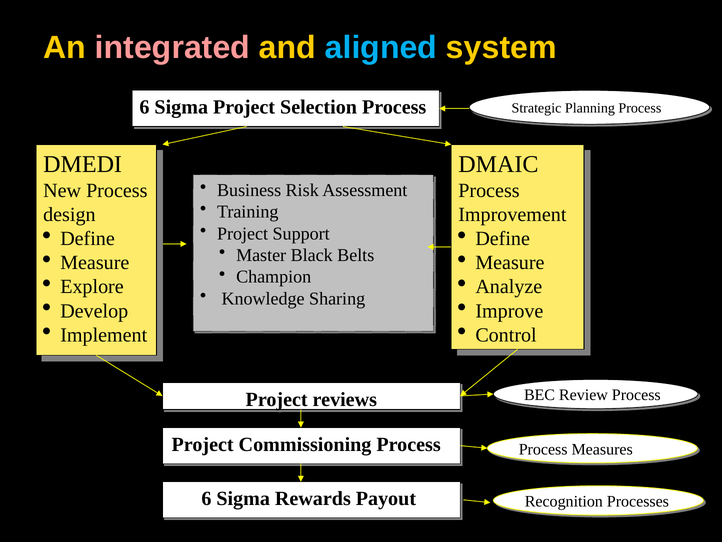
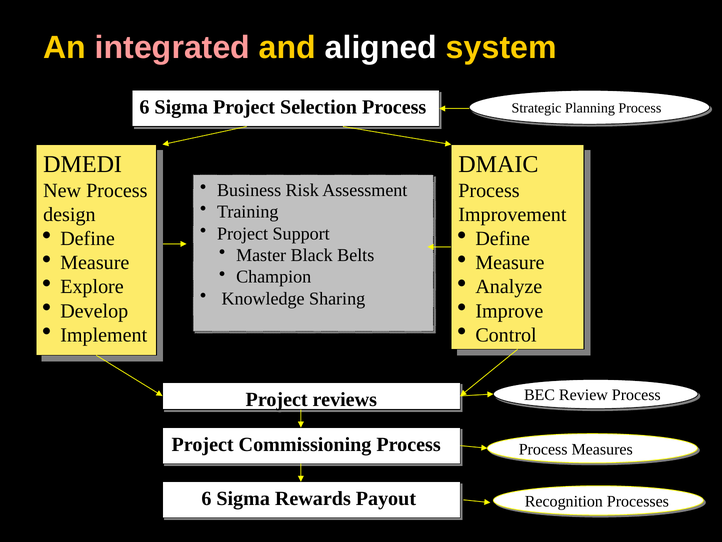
aligned colour: light blue -> white (381, 48)
